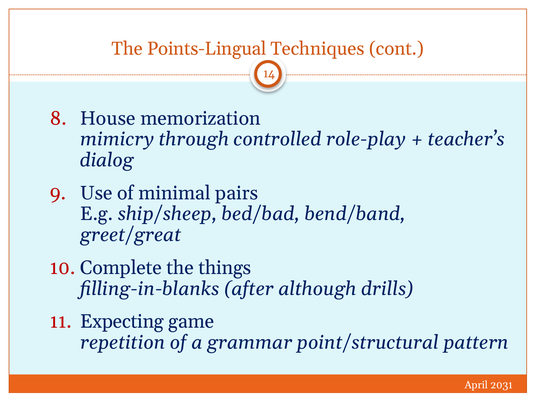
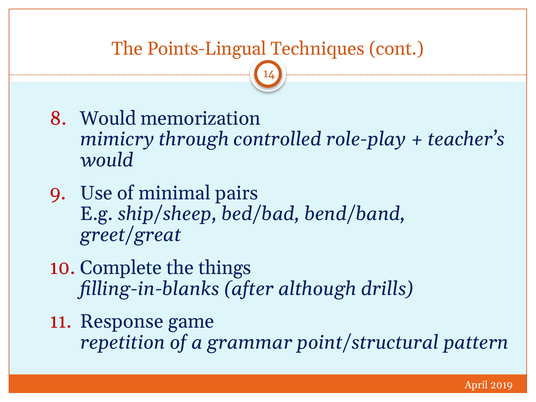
House: House -> Would (108, 118)
dialog: dialog -> would (107, 160)
Expecting: Expecting -> Response (122, 322)
2031: 2031 -> 2019 (502, 385)
